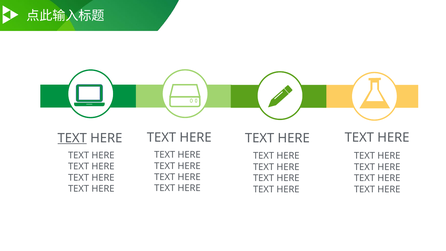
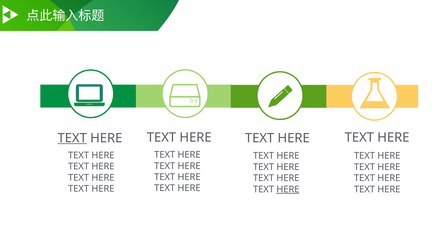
HERE underline: none -> present (288, 189)
